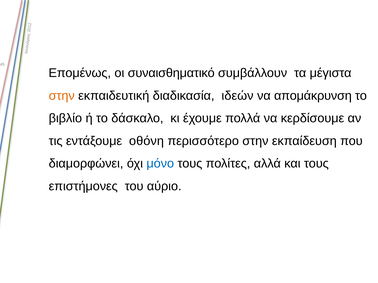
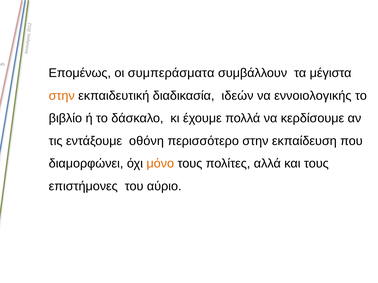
συναισθηματικό: συναισθηματικό -> συμπεράσματα (171, 73)
απομάκρυνση: απομάκρυνση -> εννοιολογικής (313, 96)
μόνο colour: blue -> orange (160, 164)
